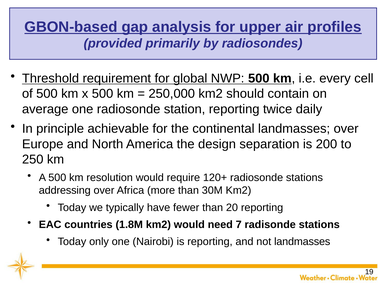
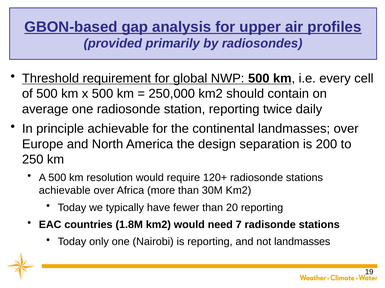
addressing: addressing -> achievable (65, 191)
